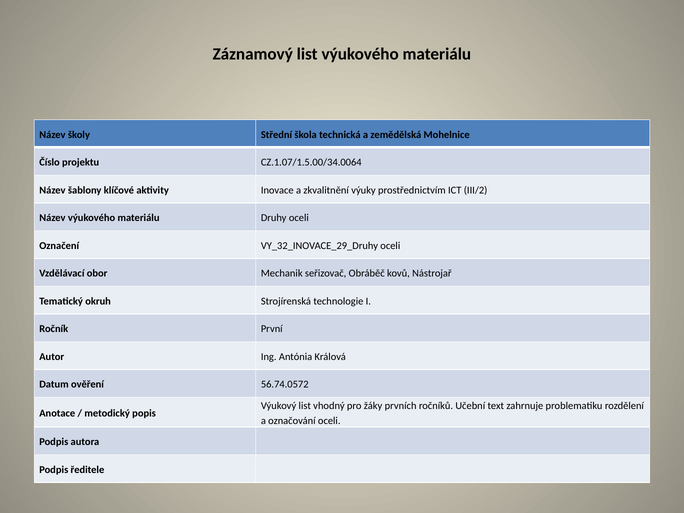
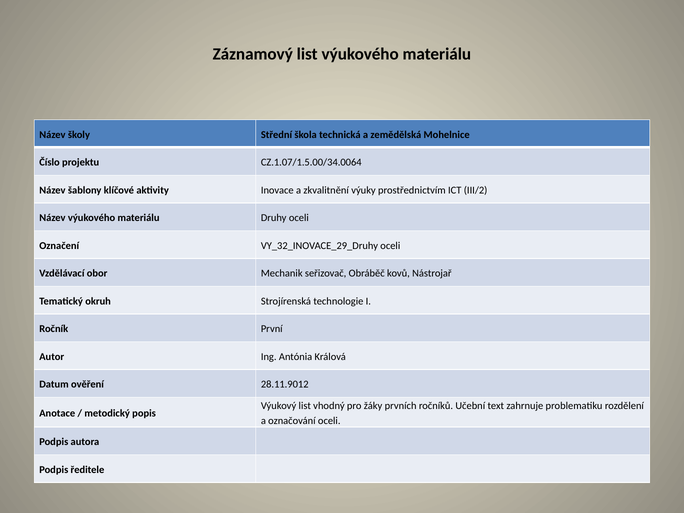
56.74.0572: 56.74.0572 -> 28.11.9012 (285, 385)
